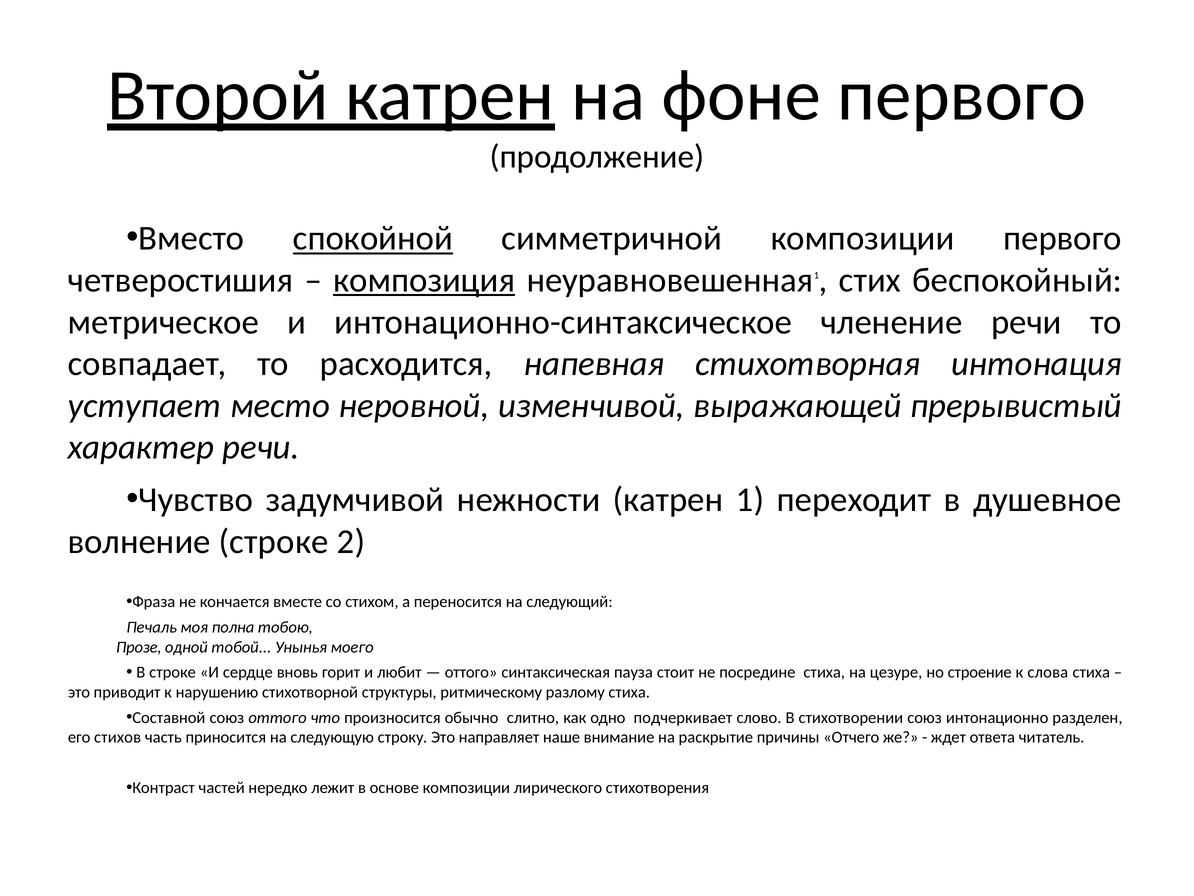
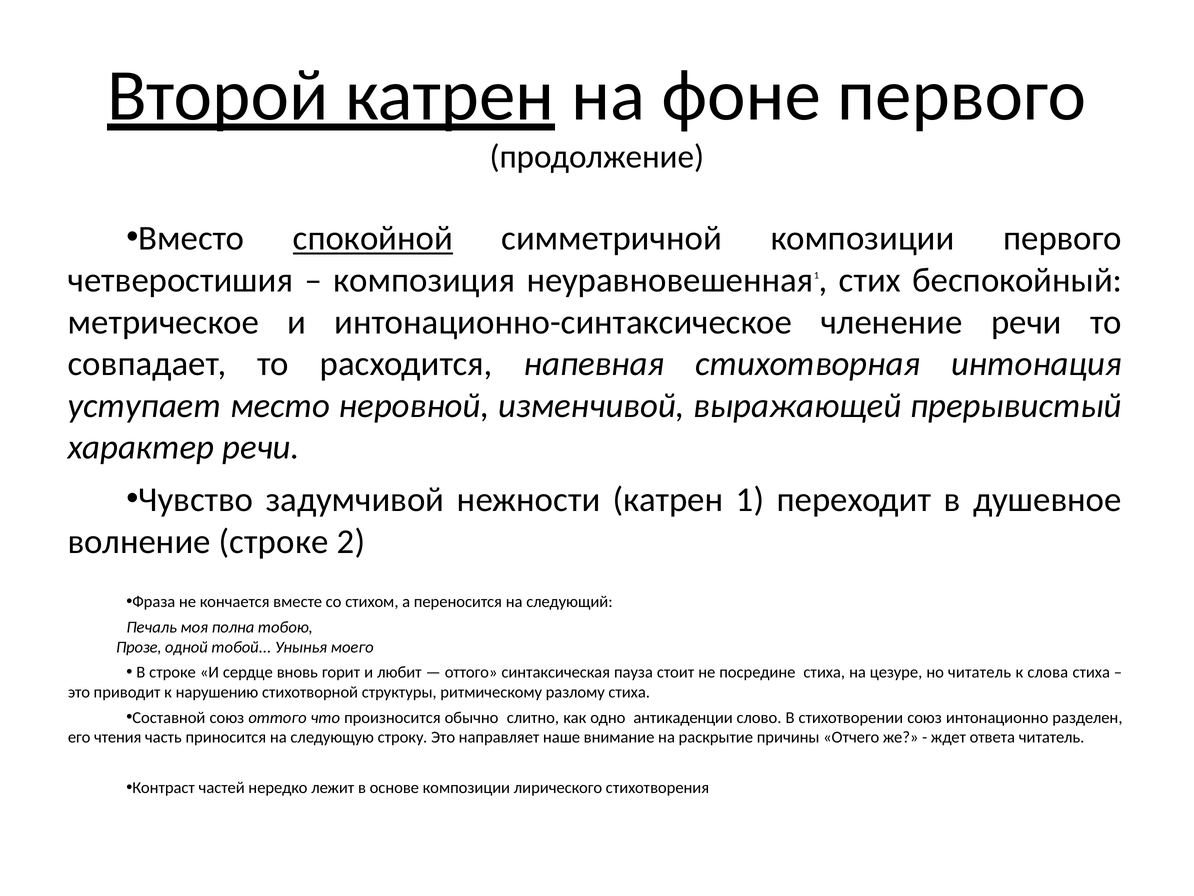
композиция underline: present -> none (424, 280)
но строение: строение -> читатель (980, 672)
подчеркивает: подчеркивает -> антикаденции (683, 717)
стихов: стихов -> чтения (118, 737)
